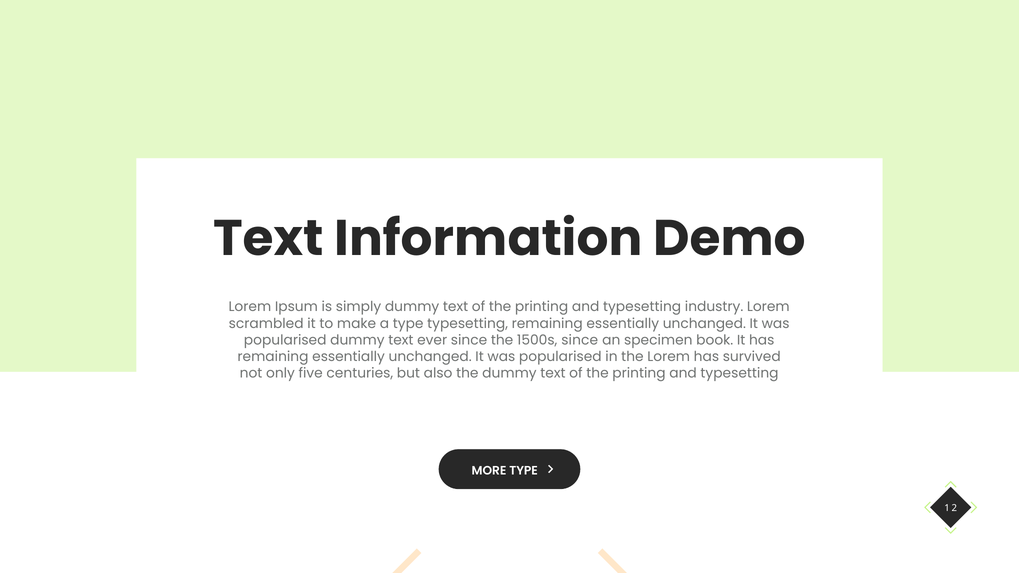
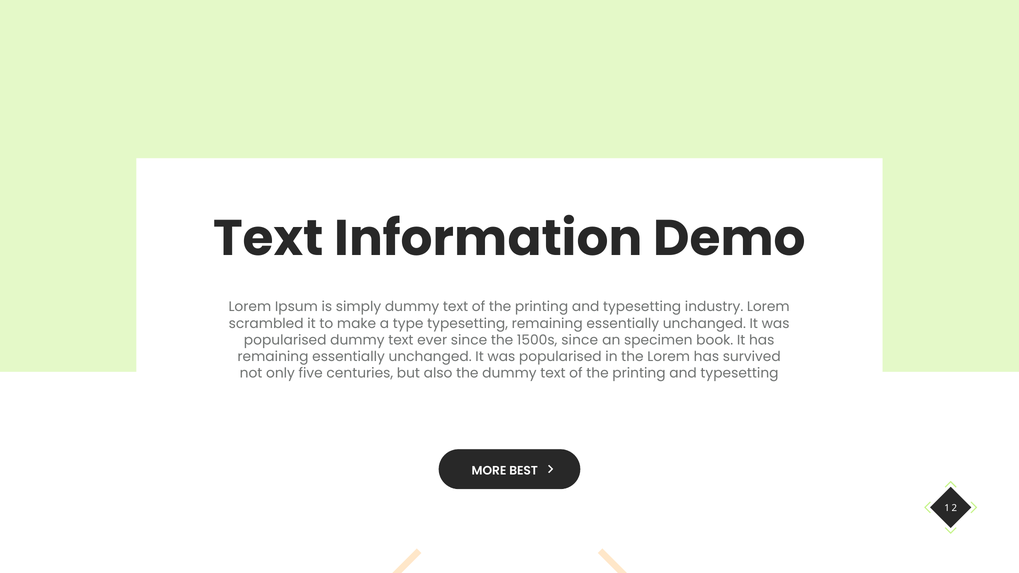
MORE TYPE: TYPE -> BEST (524, 471)
